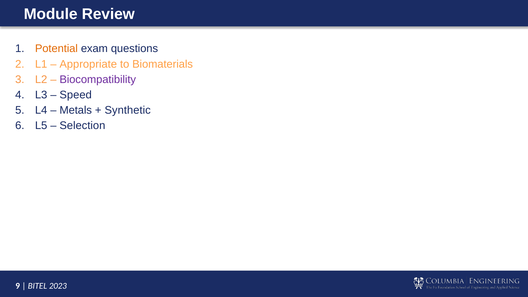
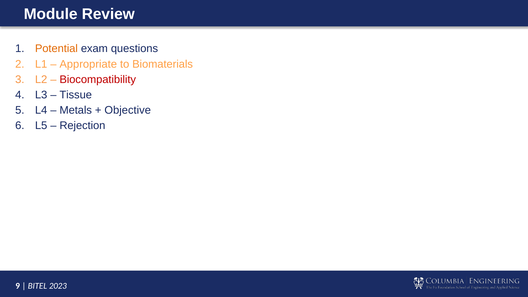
Biocompatibility colour: purple -> red (98, 79)
Speed: Speed -> Tissue (76, 95)
Synthetic: Synthetic -> Objective (128, 110)
Selection: Selection -> Rejection (82, 126)
